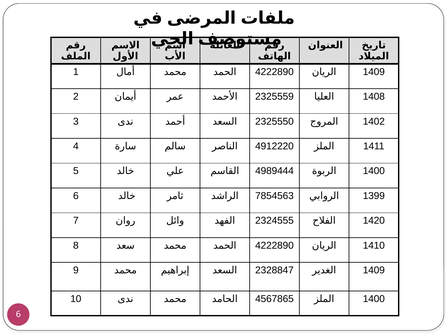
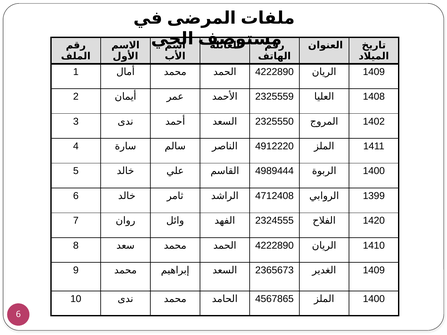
7854563: 7854563 -> 4712408 (275, 196)
2328847: 2328847 -> 2365673 (275, 270)
